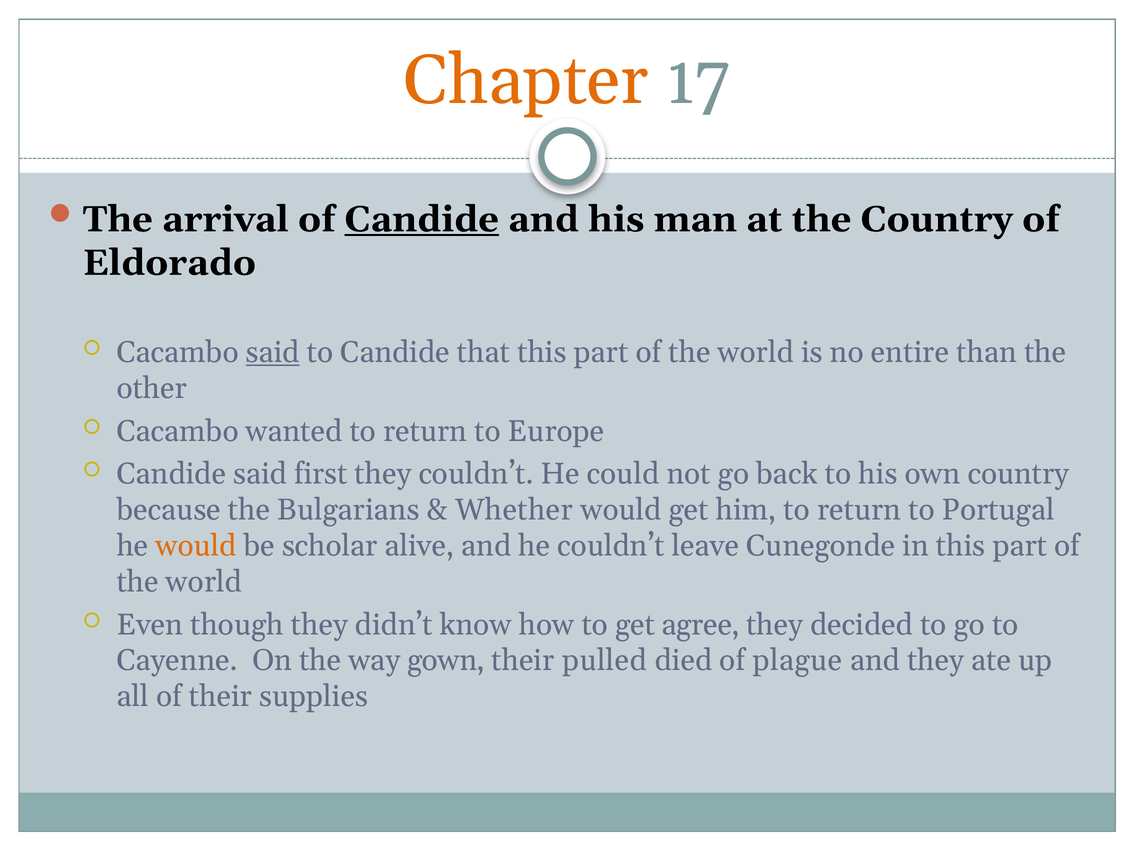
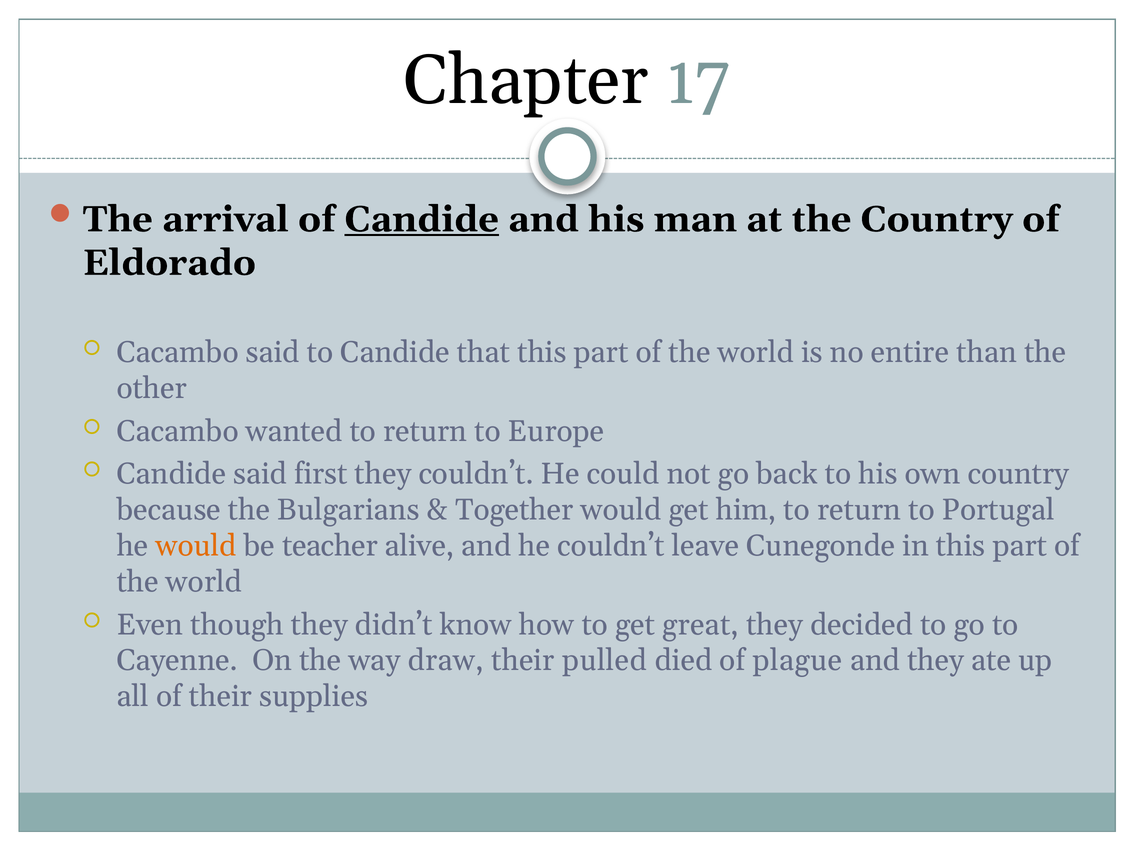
Chapter colour: orange -> black (526, 80)
said underline: present -> none (273, 353)
Whether: Whether -> Together (514, 510)
scholar: scholar -> teacher (330, 546)
agree: agree -> great (700, 625)
gown: gown -> draw (446, 661)
